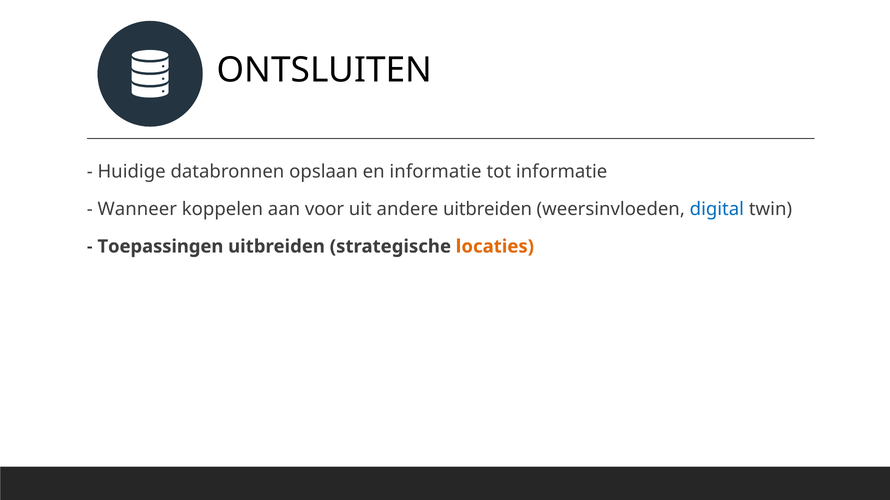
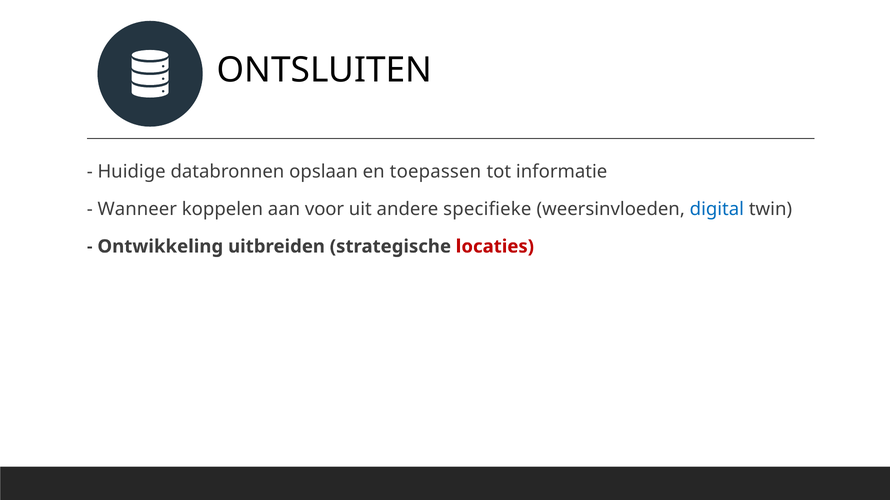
en informatie: informatie -> toepassen (435, 172)
andere uitbreiden: uitbreiden -> specifieke (487, 209)
Toepassingen: Toepassingen -> Ontwikkeling (160, 247)
locaties colour: orange -> red (495, 247)
